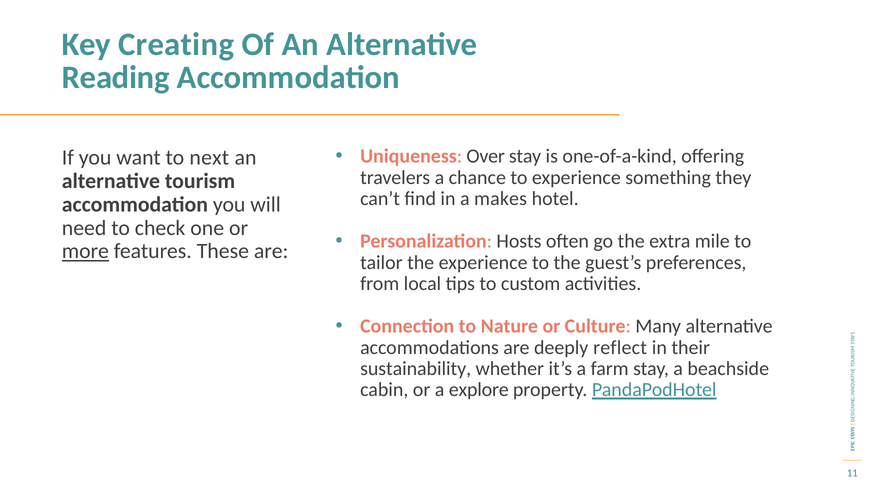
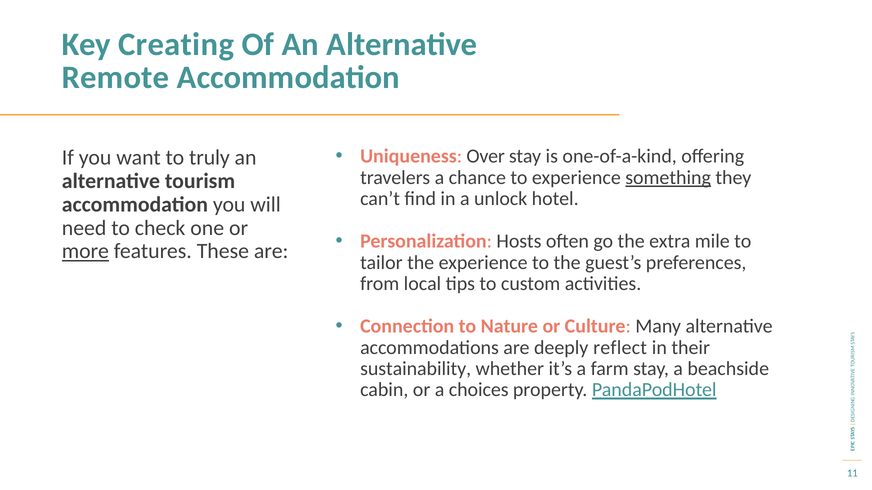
Reading: Reading -> Remote (116, 77)
next: next -> truly (209, 158)
something underline: none -> present (668, 178)
makes: makes -> unlock (501, 199)
explore: explore -> choices (479, 390)
